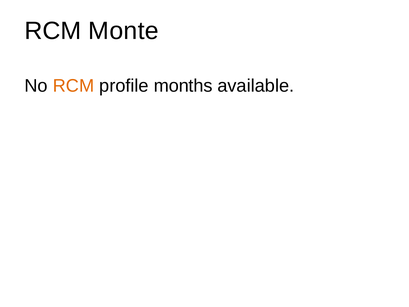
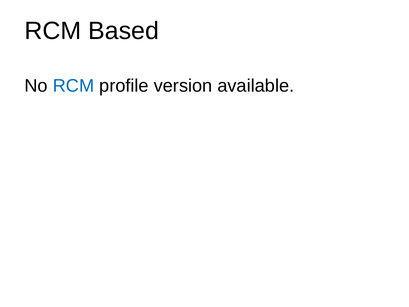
Monte: Monte -> Based (124, 31)
RCM colour: orange -> blue (73, 86)
months: months -> version (183, 86)
